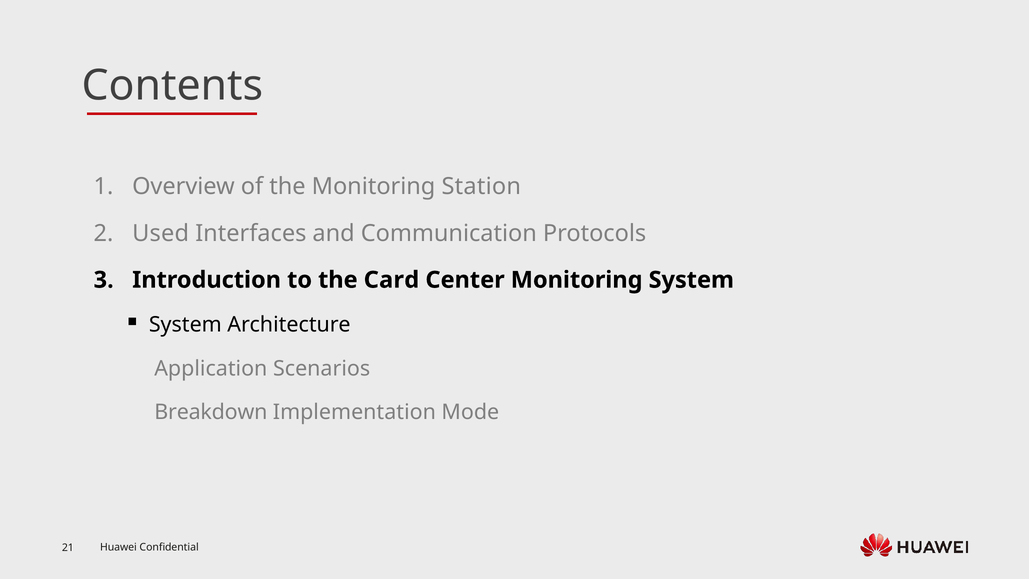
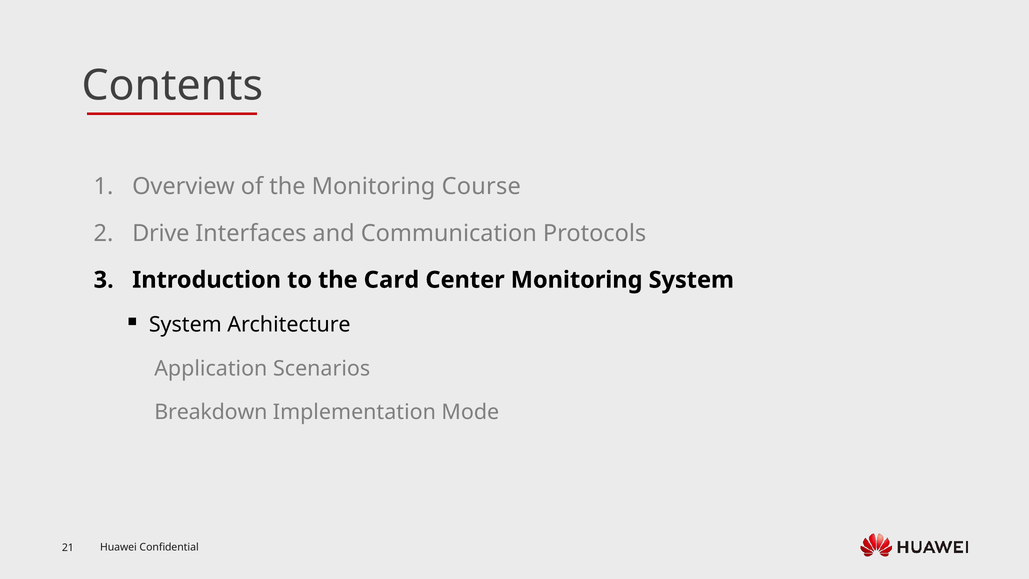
Station: Station -> Course (481, 187)
Used: Used -> Drive (161, 233)
